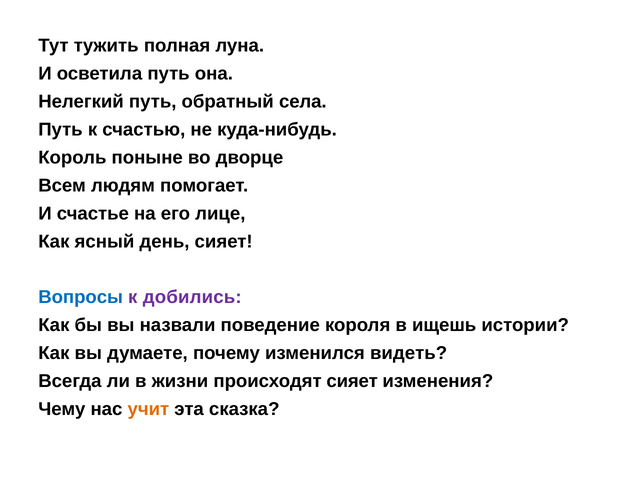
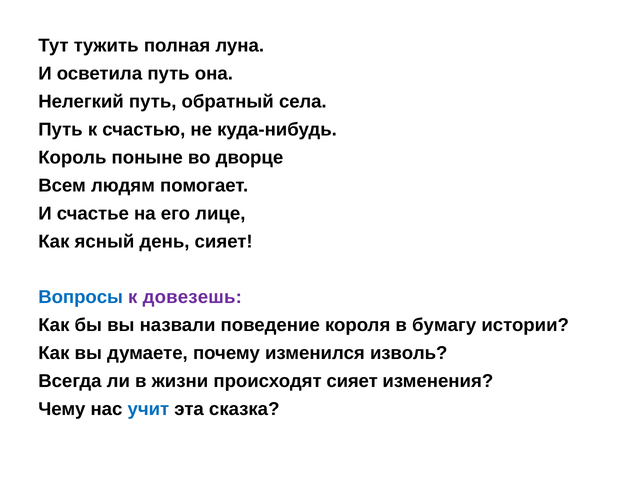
добились: добились -> довезешь (192, 298)
ищешь: ищешь -> бумагу (444, 326)
видеть: видеть -> изволь (409, 354)
учит colour: orange -> blue (148, 410)
